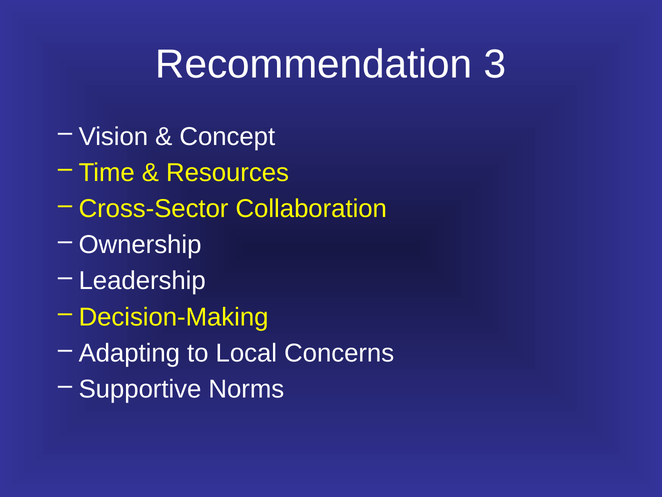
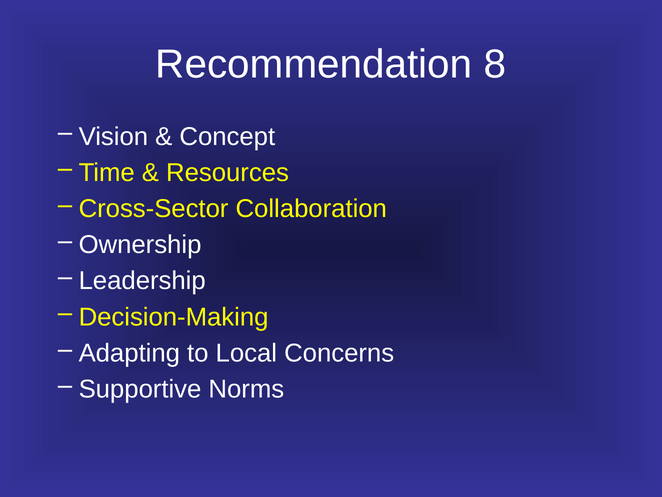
3: 3 -> 8 (495, 64)
